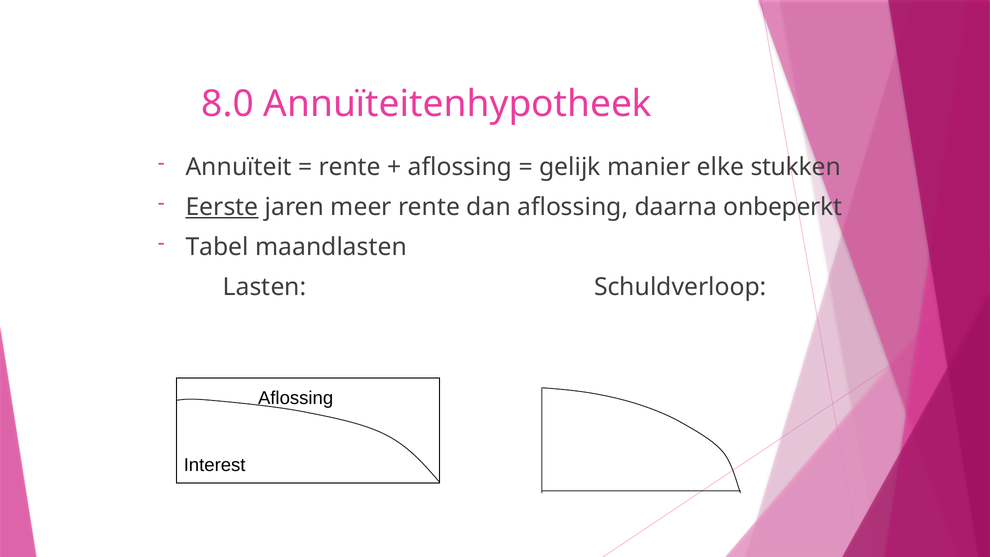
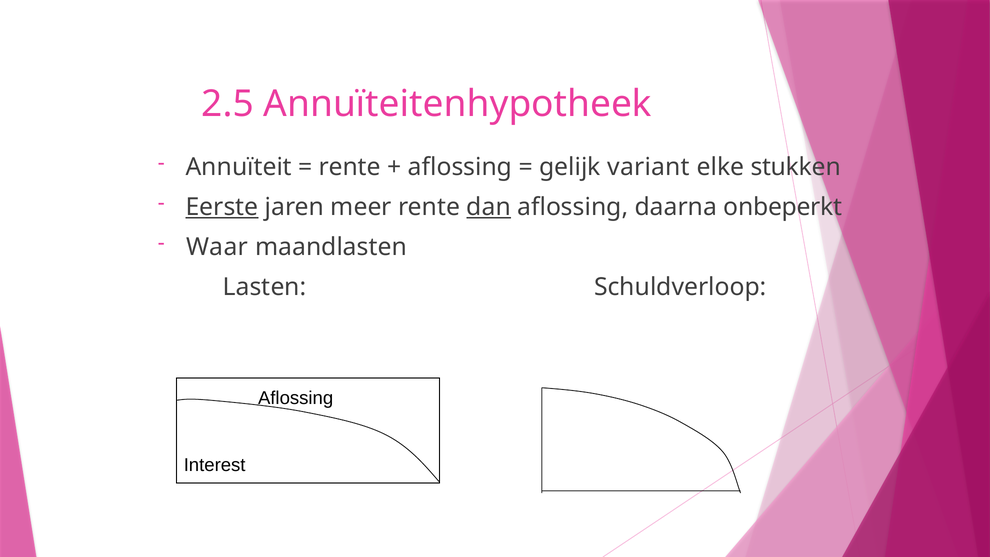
8.0: 8.0 -> 2.5 (228, 104)
manier: manier -> variant (649, 167)
dan underline: none -> present (489, 207)
Tabel: Tabel -> Waar (217, 247)
